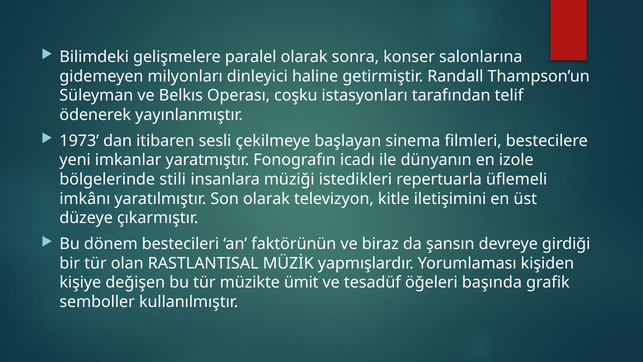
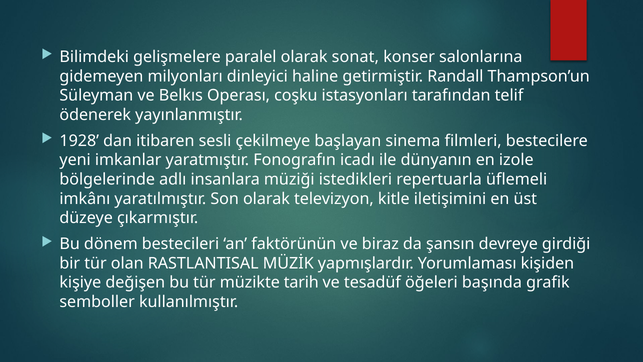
sonra: sonra -> sonat (355, 57)
1973: 1973 -> 1928 (79, 141)
stili: stili -> adlı (173, 179)
ümit: ümit -> tarih (301, 282)
